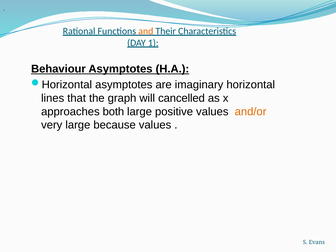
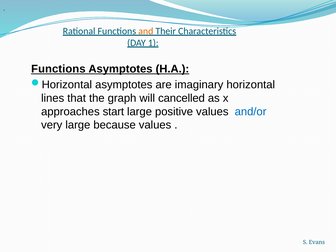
Behaviour: Behaviour -> Functions (58, 69)
both: both -> start (113, 112)
and/or colour: orange -> blue (251, 112)
